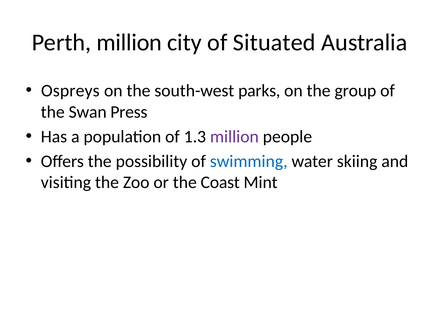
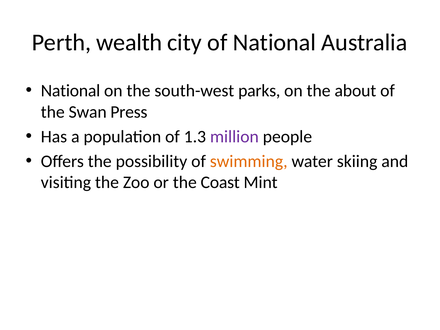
Perth million: million -> wealth (129, 42)
of Situated: Situated -> National (274, 42)
Ospreys: Ospreys -> National (71, 91)
group: group -> about (355, 91)
swimming colour: blue -> orange (249, 161)
